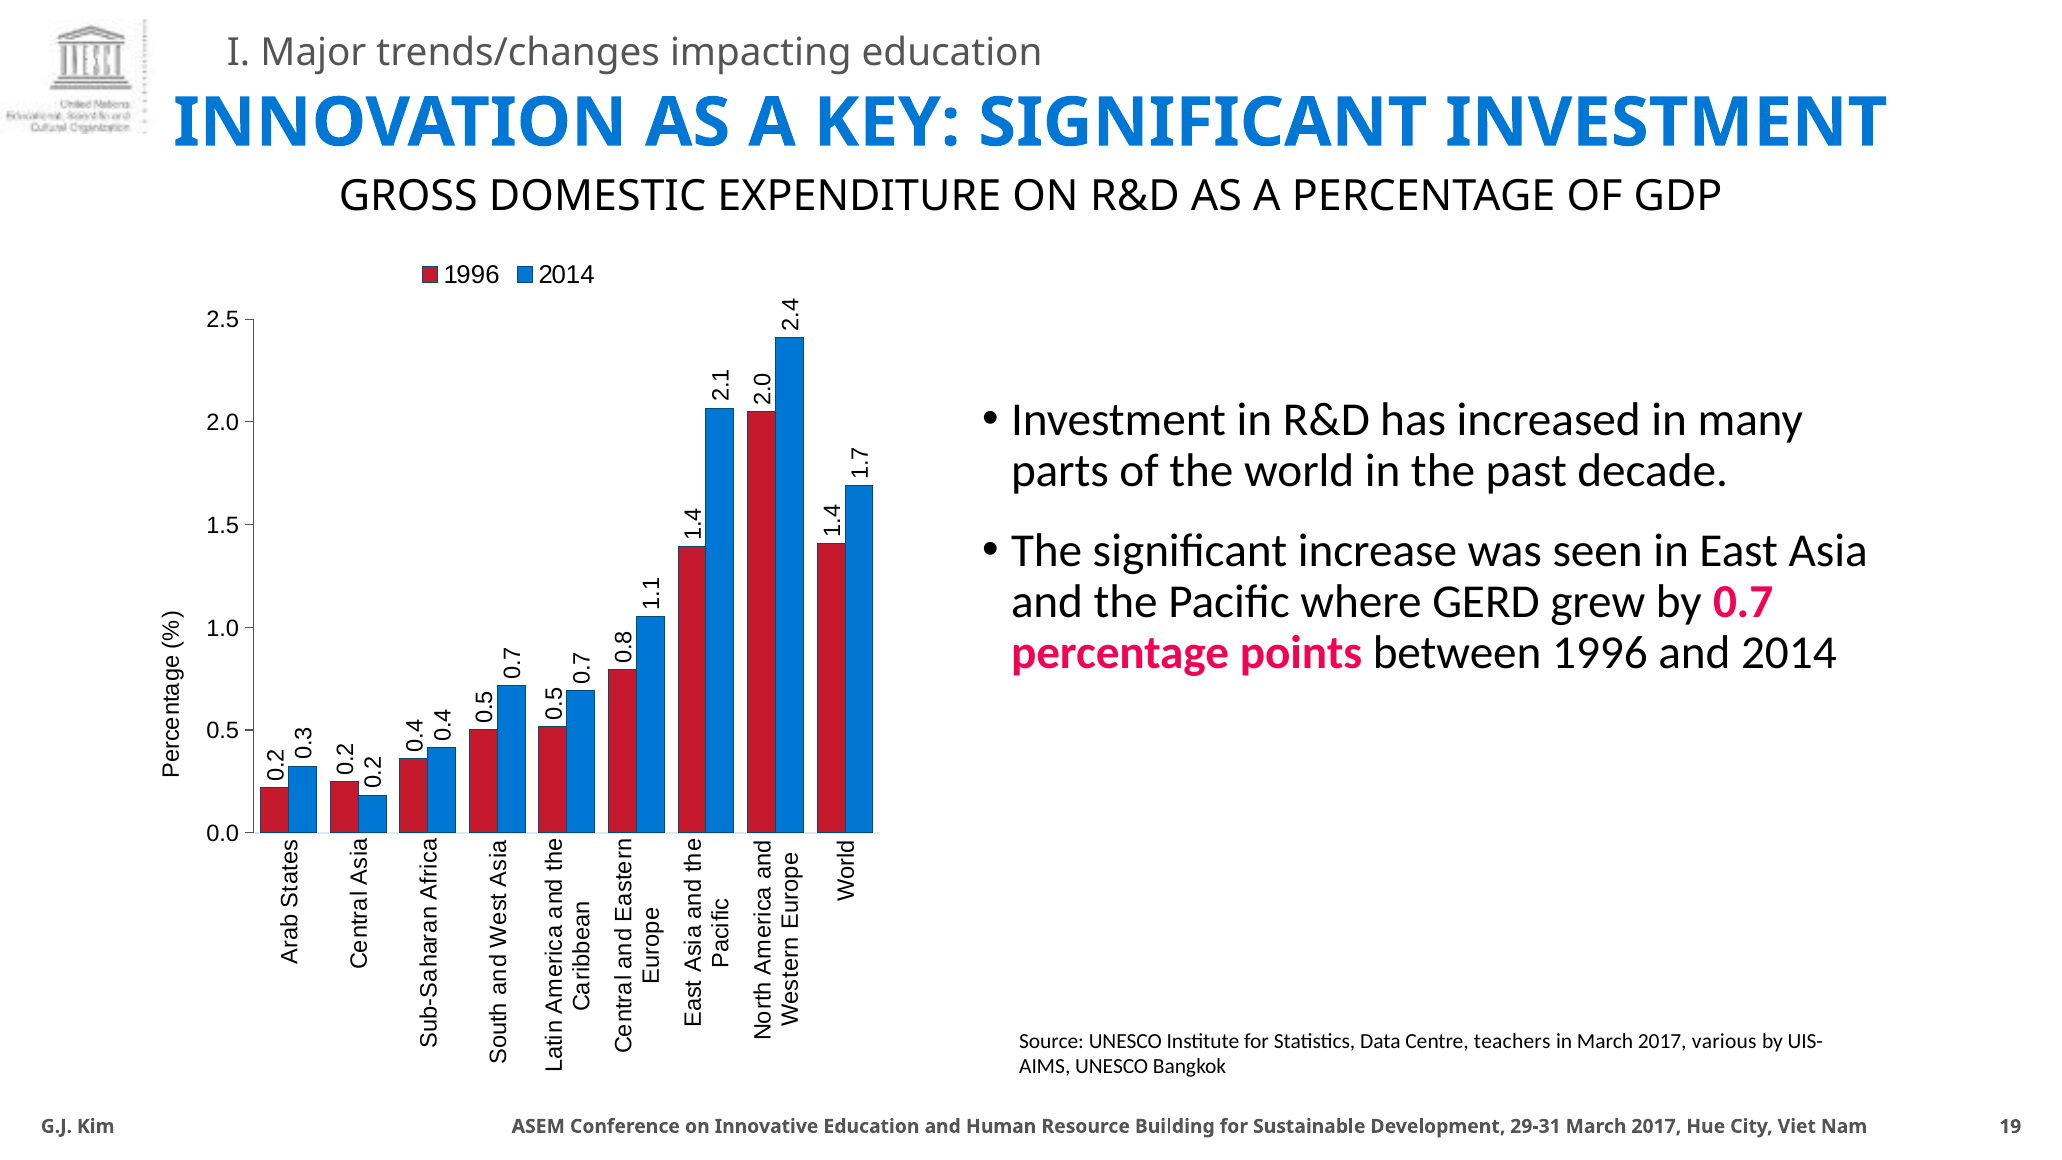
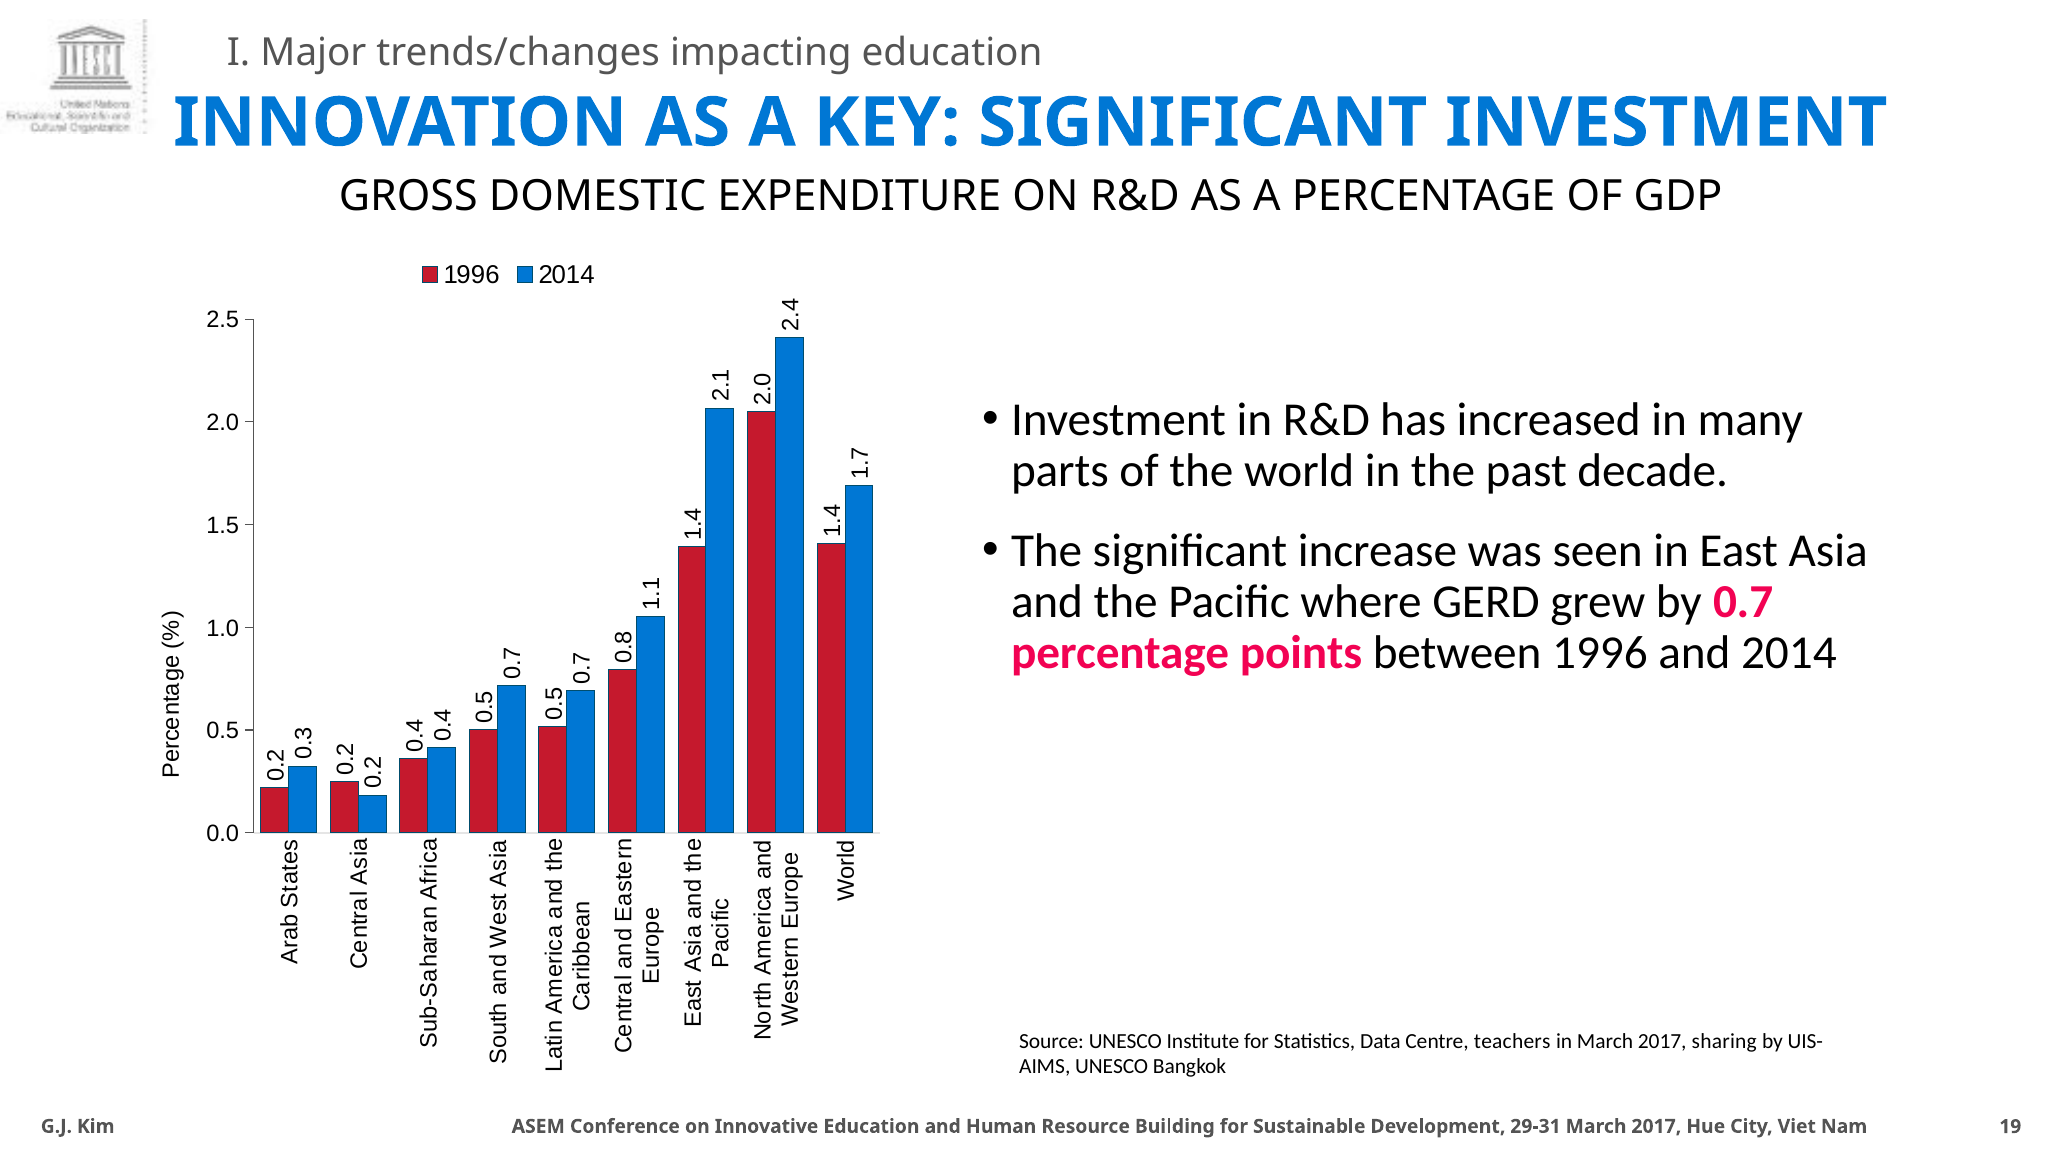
various: various -> sharing (1724, 1041)
